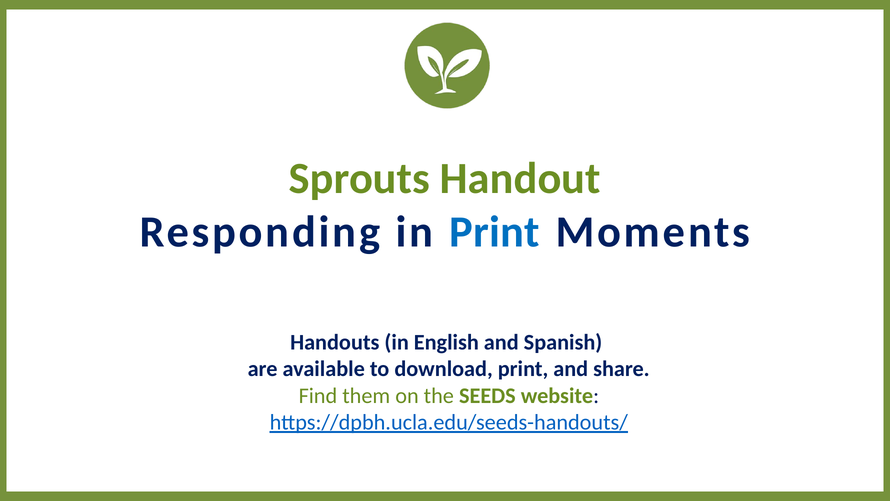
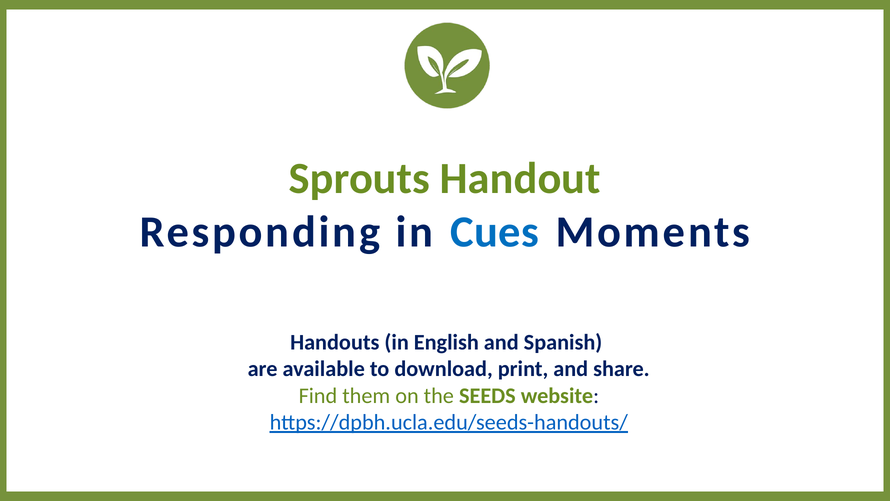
in Print: Print -> Cues (494, 232)
